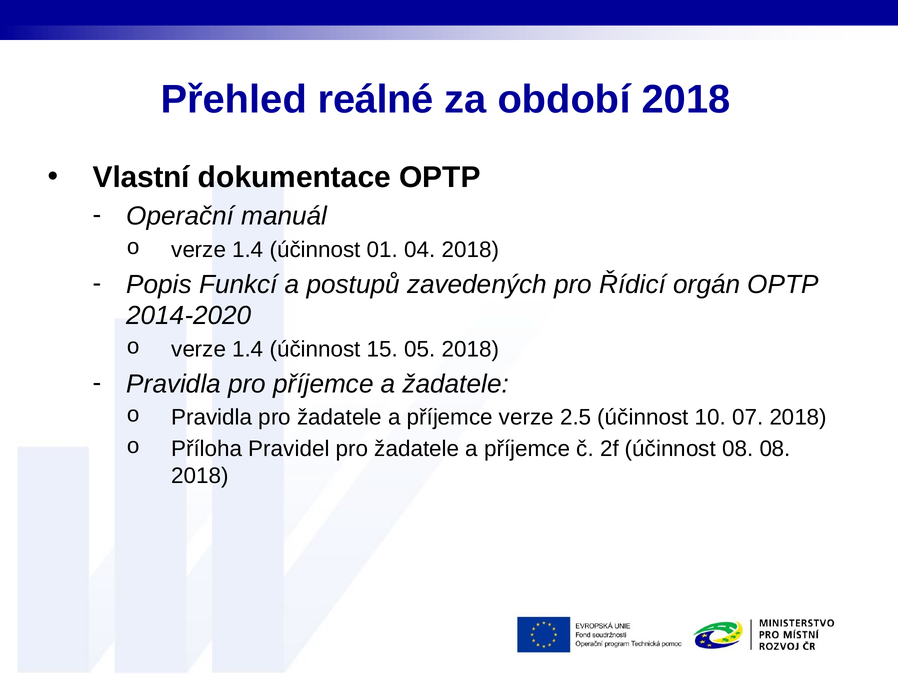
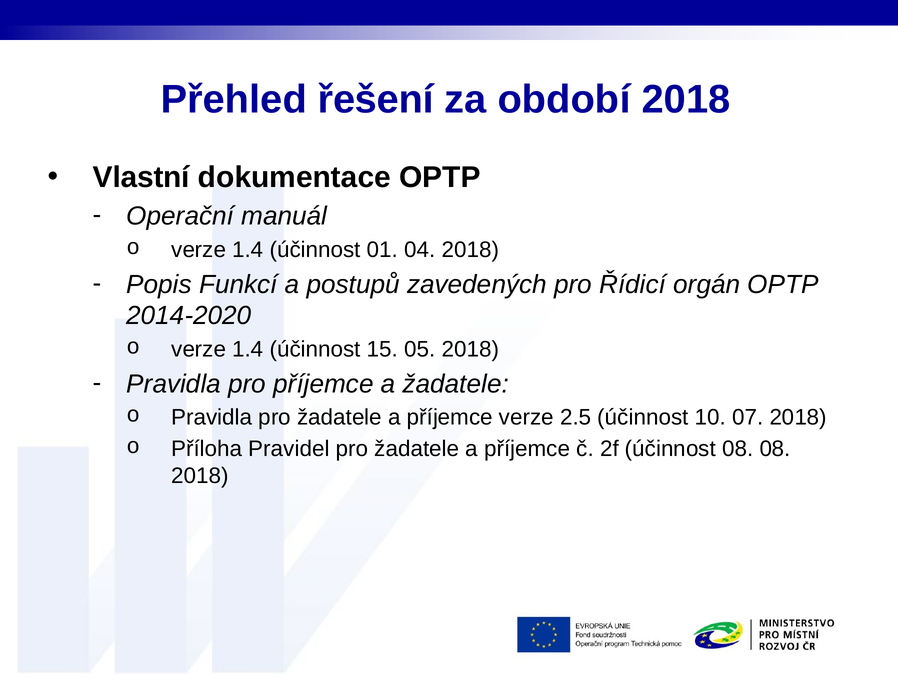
reálné: reálné -> řešení (376, 99)
